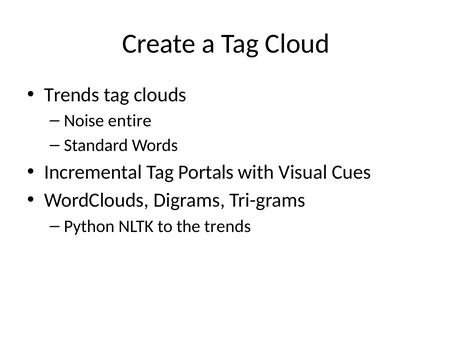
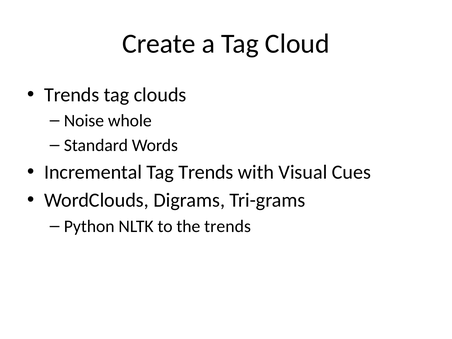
entire: entire -> whole (130, 121)
Tag Portals: Portals -> Trends (206, 172)
